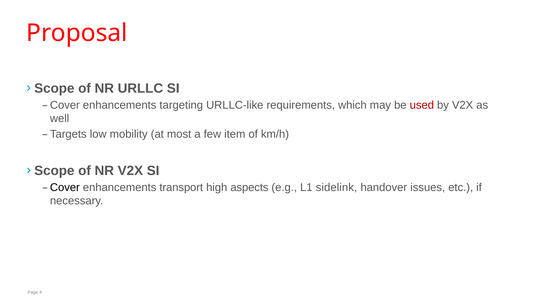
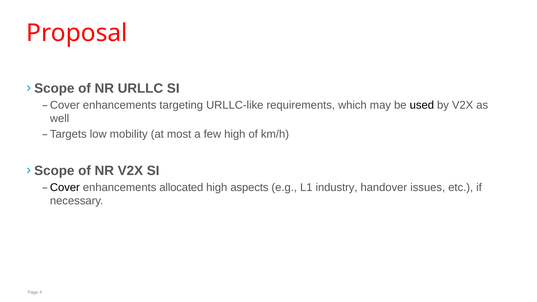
used colour: red -> black (422, 105)
few item: item -> high (235, 134)
transport: transport -> allocated (181, 188)
sidelink: sidelink -> industry (337, 188)
